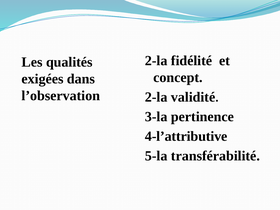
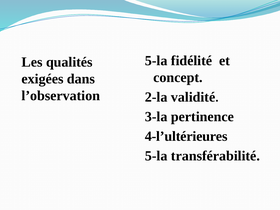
2-la: 2-la -> 5-la (156, 61)
4-l’attributive: 4-l’attributive -> 4-l’ultérieures (186, 136)
